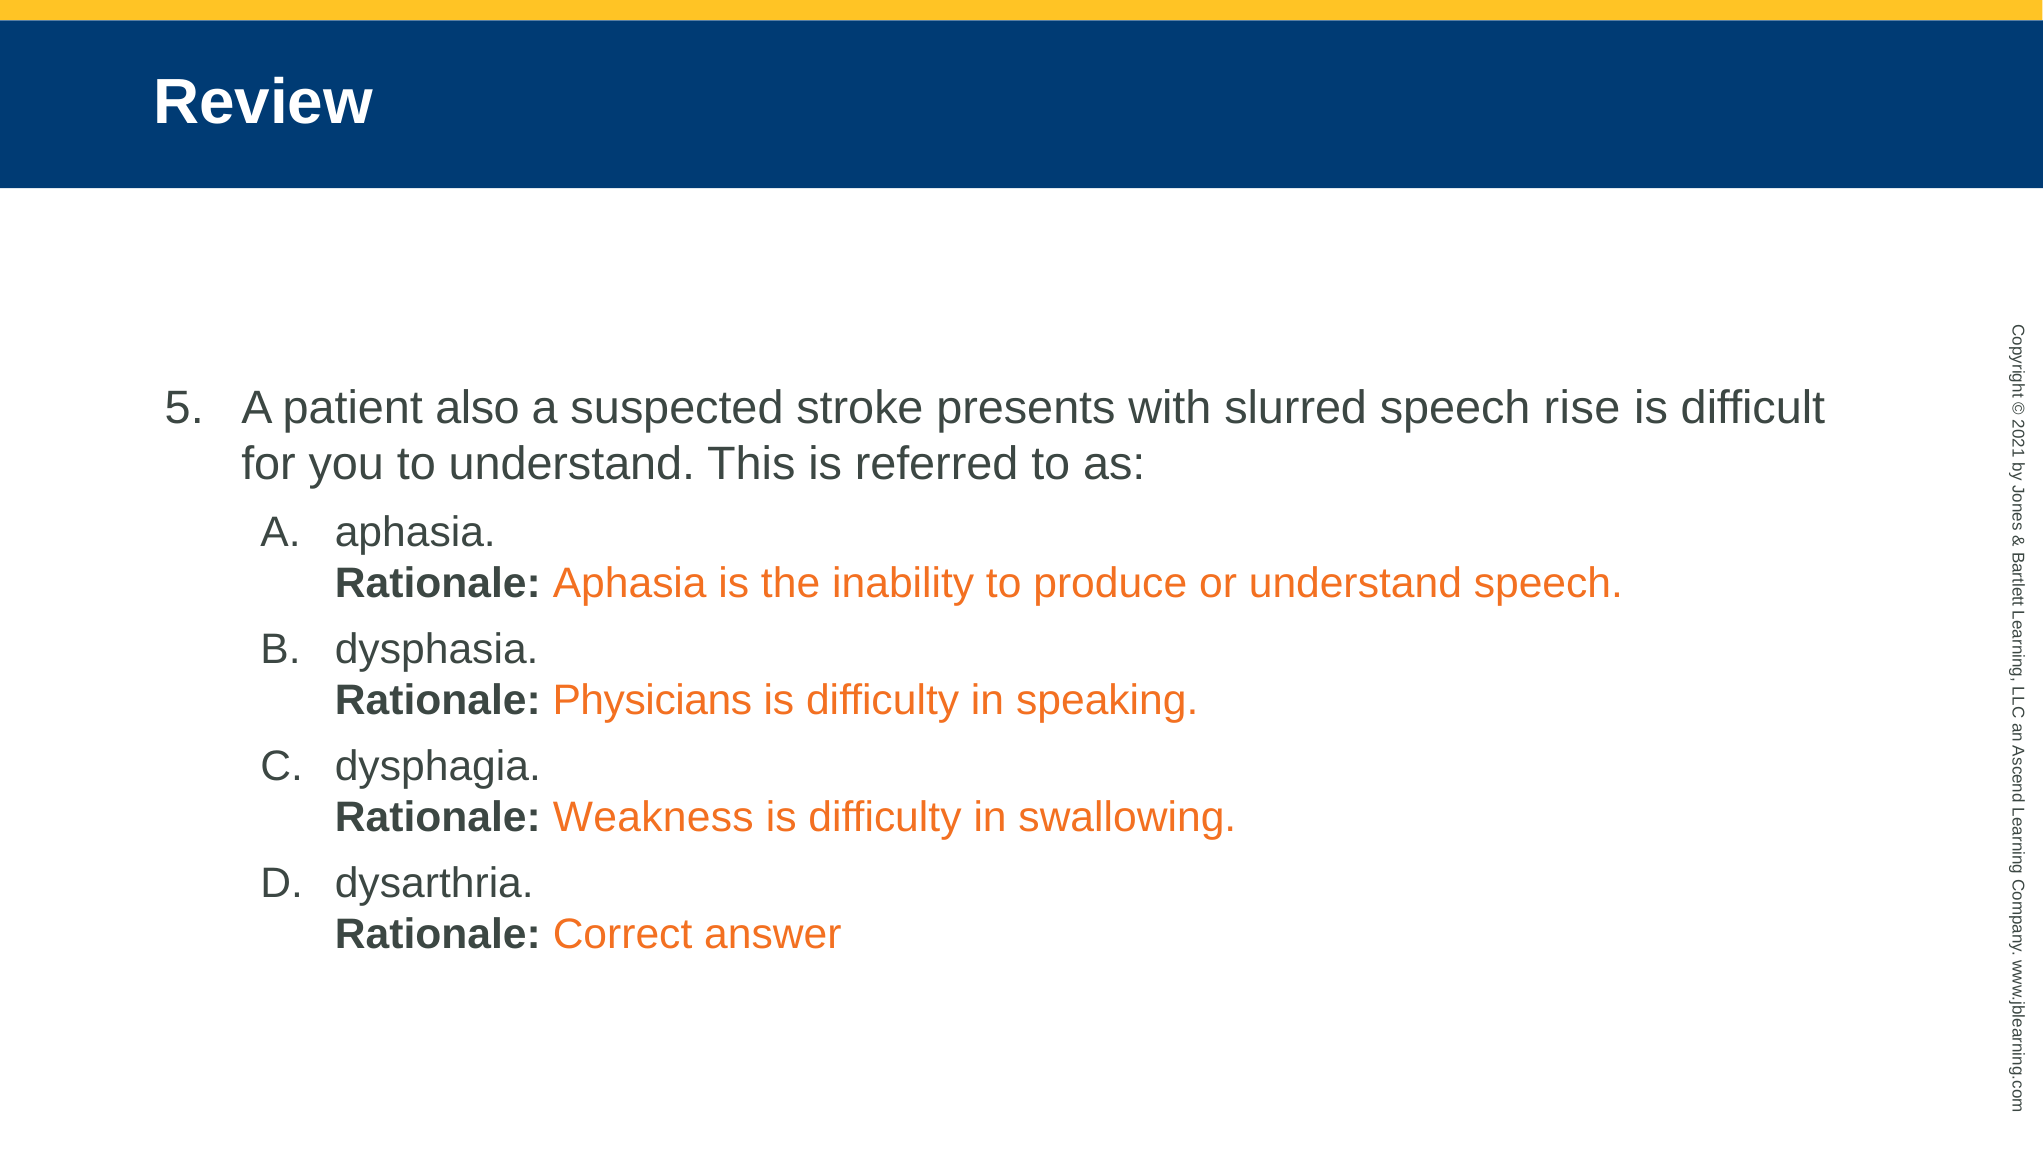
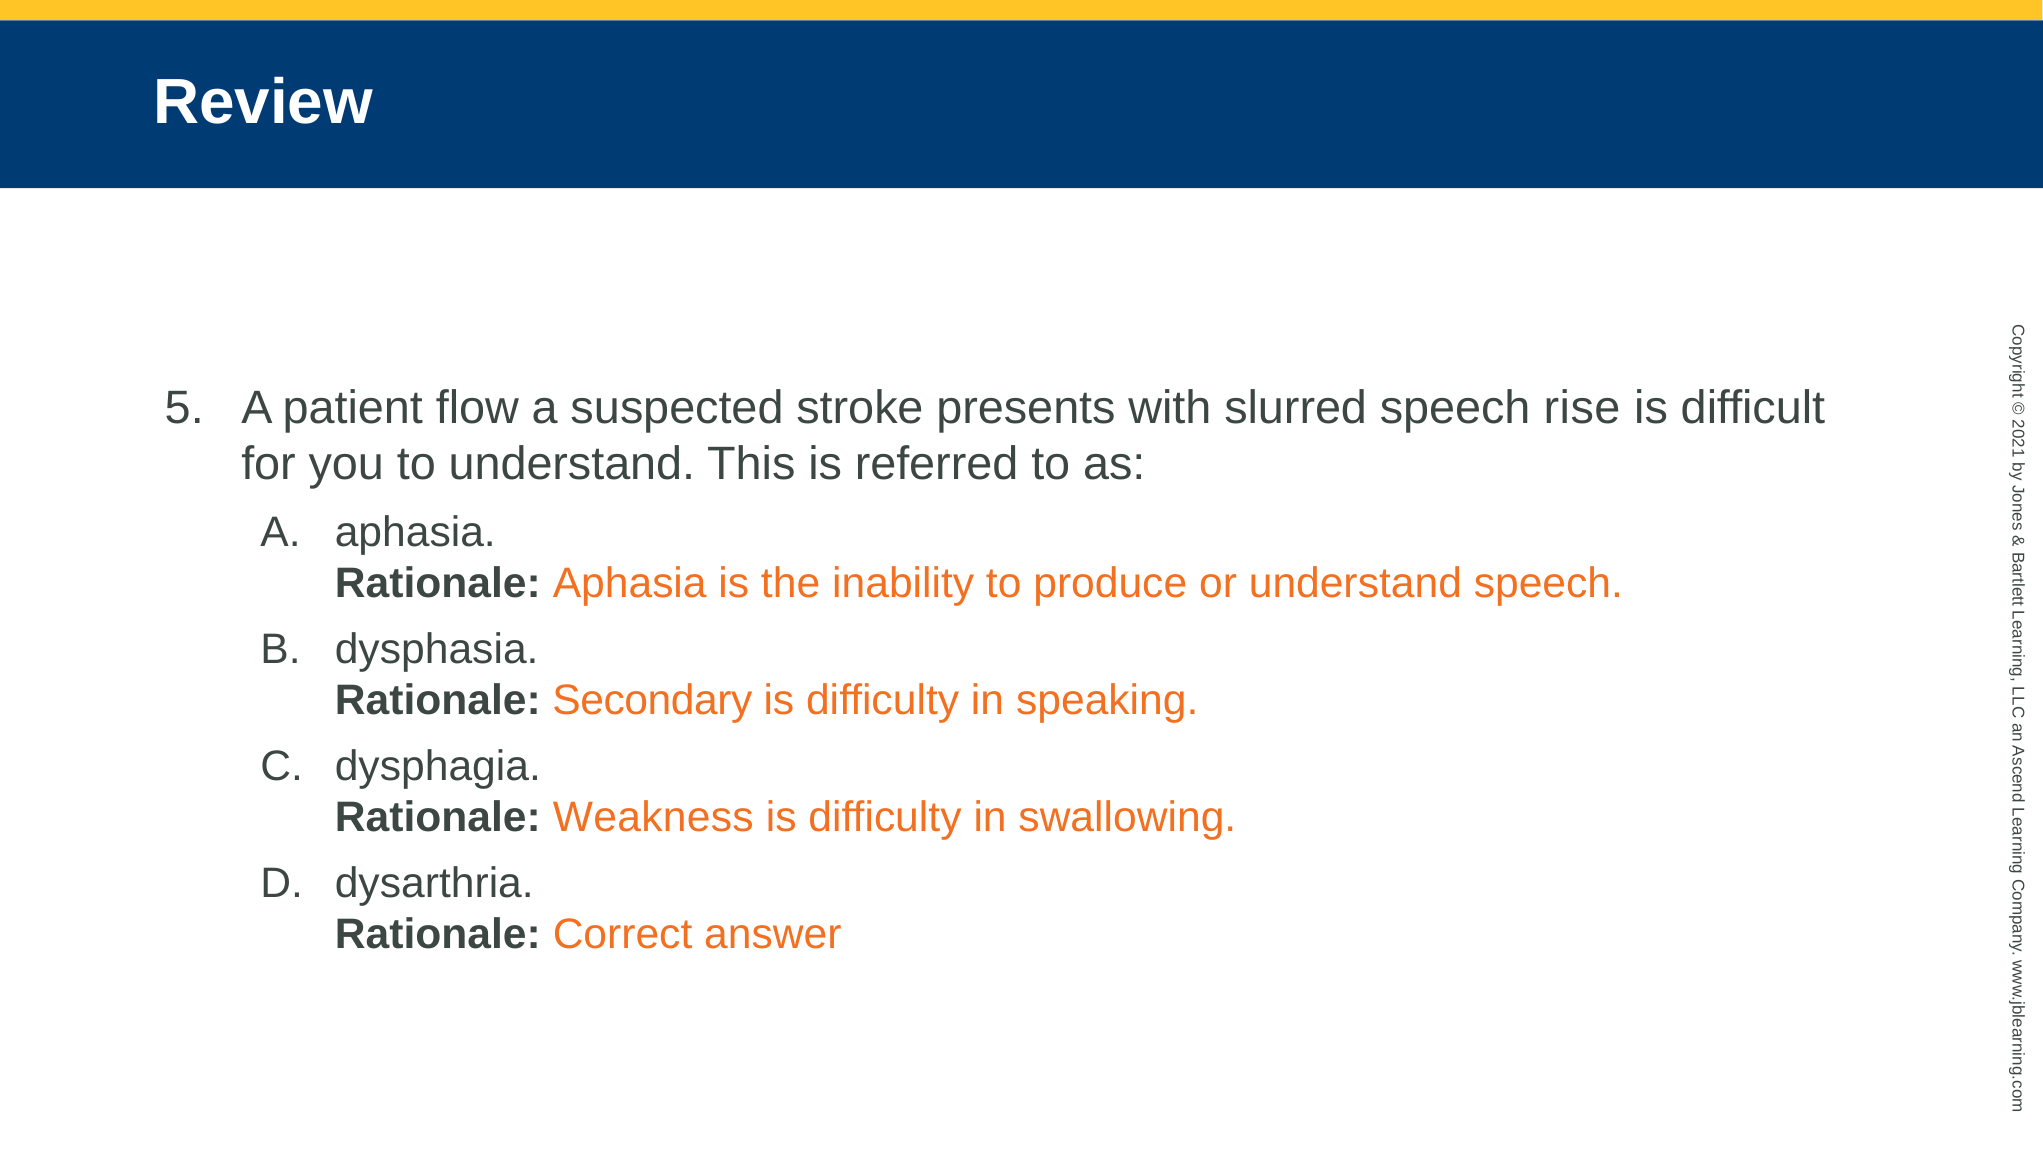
also: also -> flow (477, 408)
Physicians: Physicians -> Secondary (652, 701)
